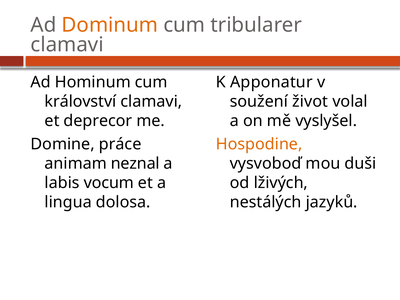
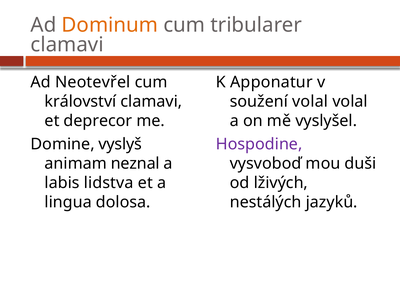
Hominum: Hominum -> Neotevřel (93, 82)
soužení život: život -> volal (310, 102)
práce: práce -> vyslyš (120, 144)
Hospodine colour: orange -> purple (259, 144)
vocum: vocum -> lidstva (109, 183)
